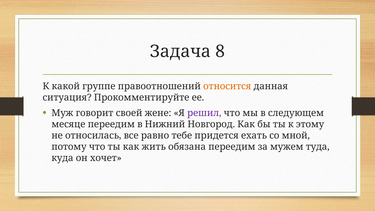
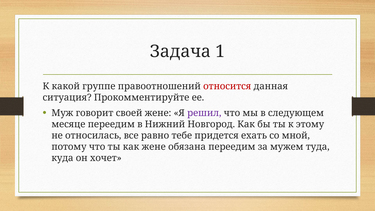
8: 8 -> 1 (220, 51)
относится colour: orange -> red (227, 86)
как жить: жить -> жене (154, 147)
